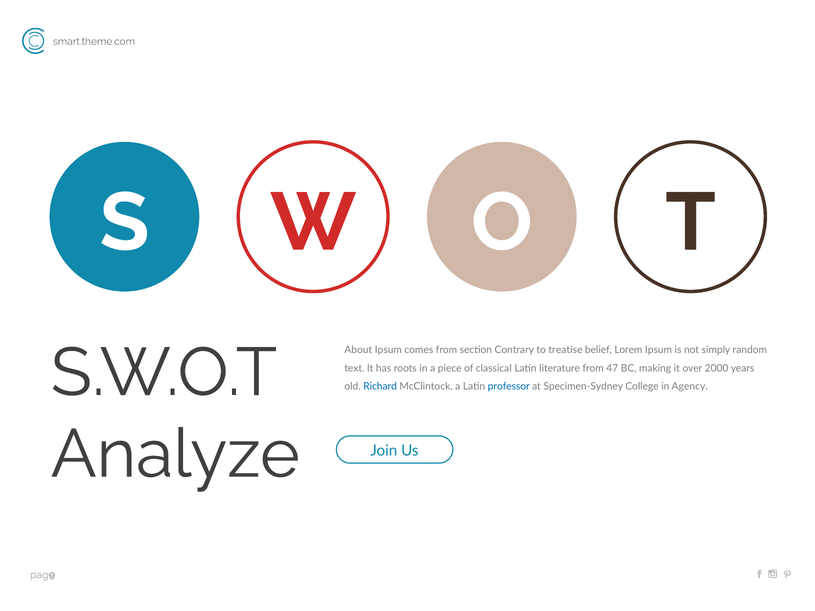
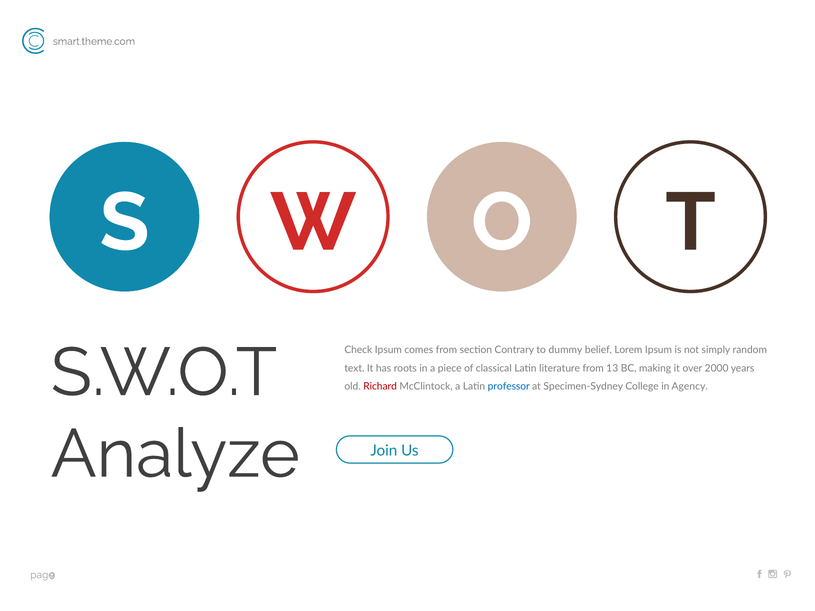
About: About -> Check (358, 350)
treatise: treatise -> dummy (565, 350)
47: 47 -> 13 (612, 368)
Richard colour: blue -> red (380, 387)
